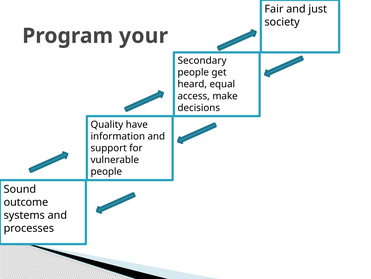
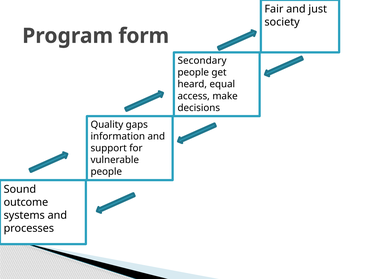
your: your -> form (144, 36)
have: have -> gaps (137, 124)
